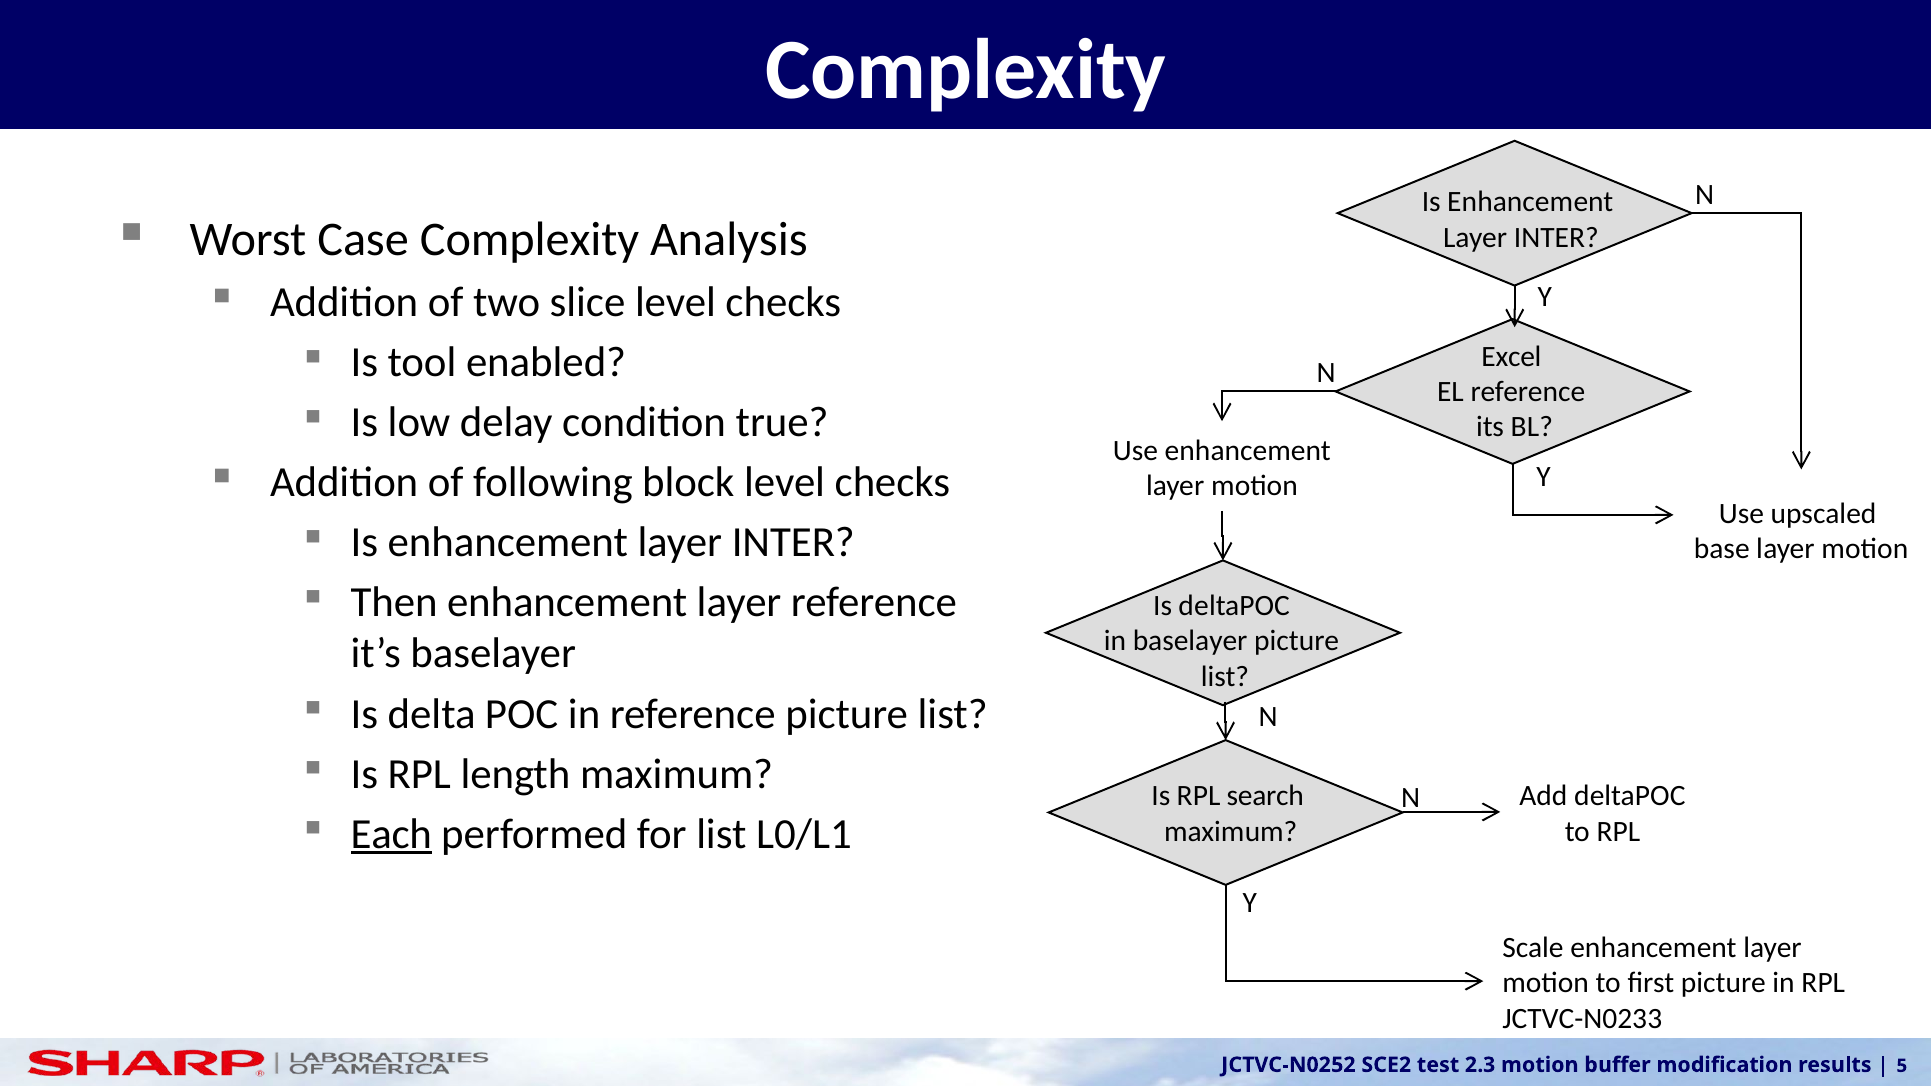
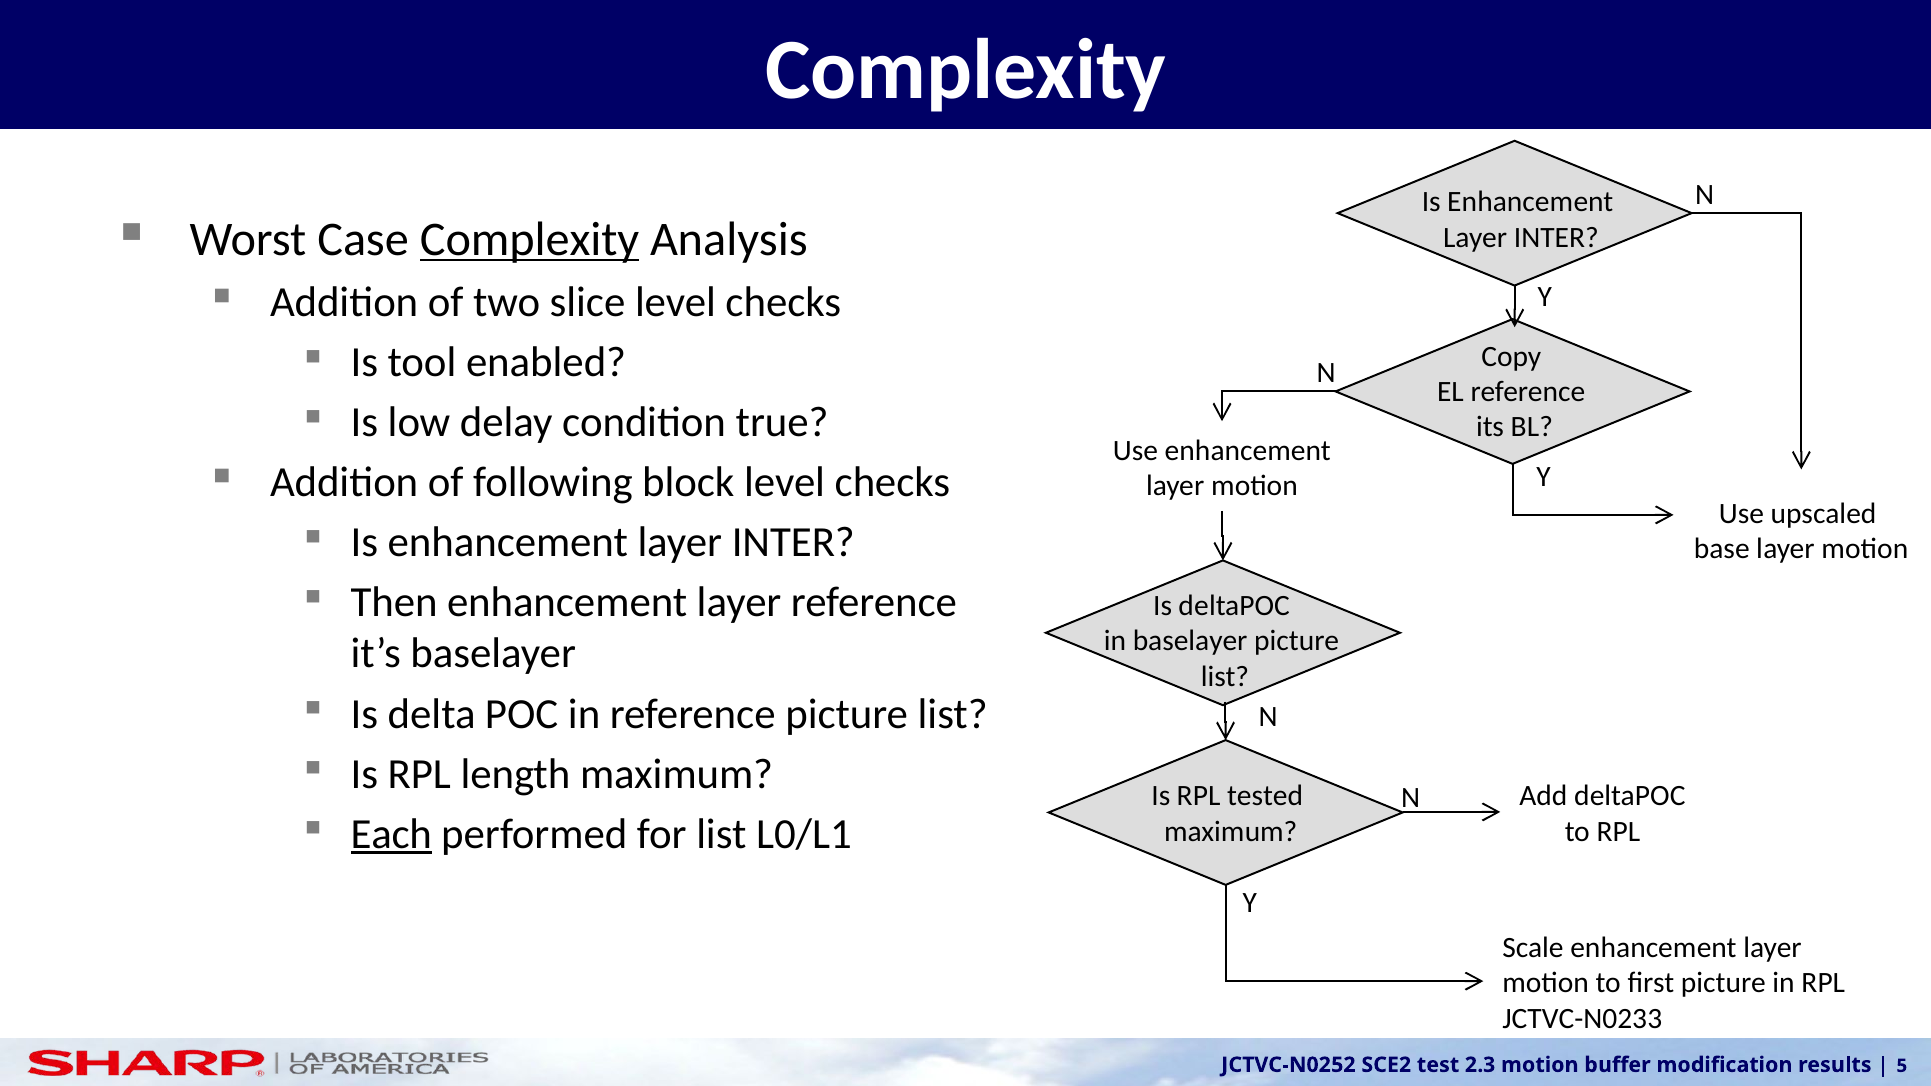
Complexity underline: none -> present (530, 239)
Excel: Excel -> Copy (1511, 356)
search: search -> tested (1265, 796)
